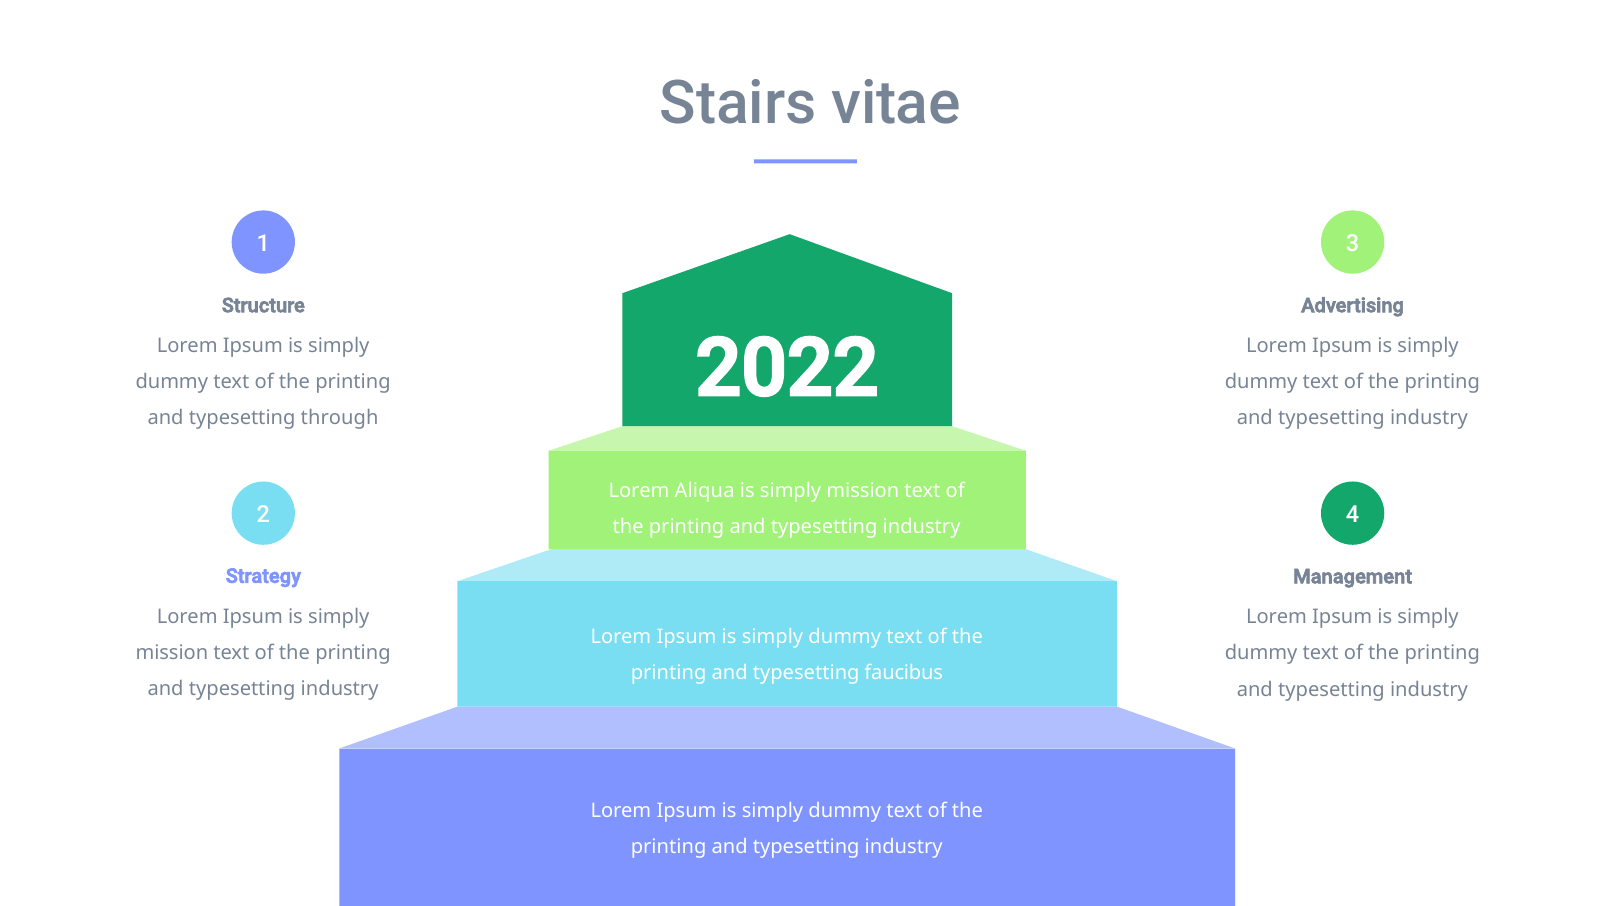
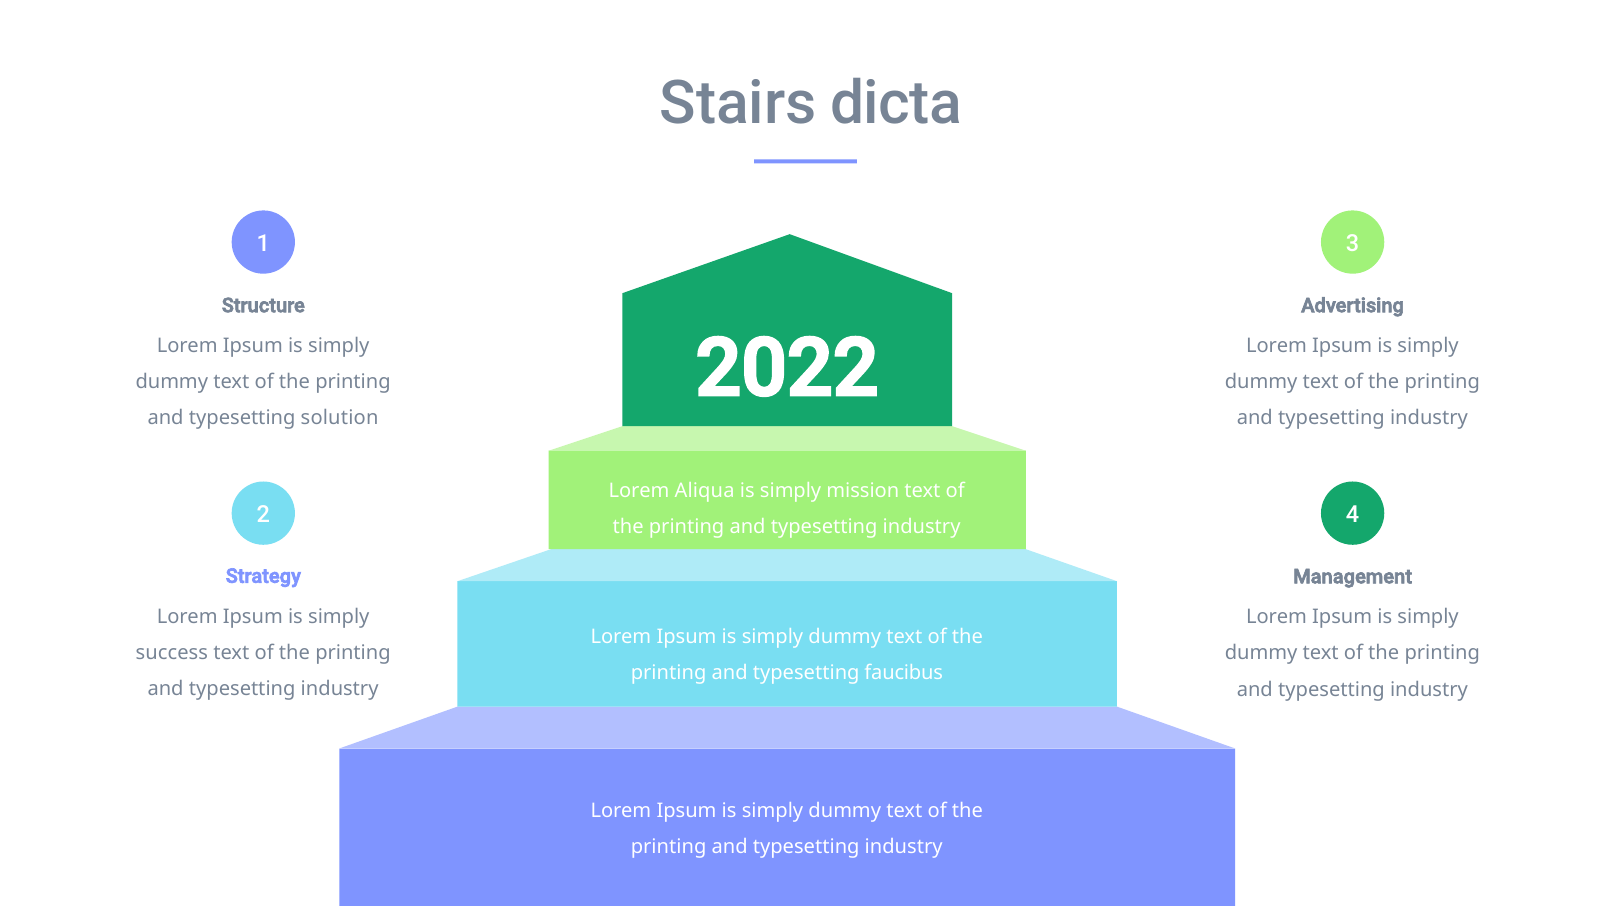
vitae: vitae -> dicta (896, 104)
through: through -> solution (340, 418)
mission: mission -> success (172, 653)
